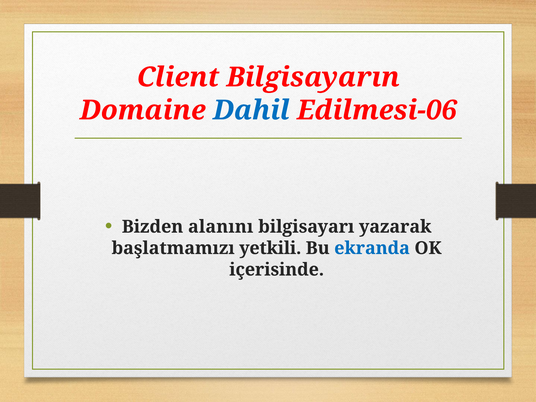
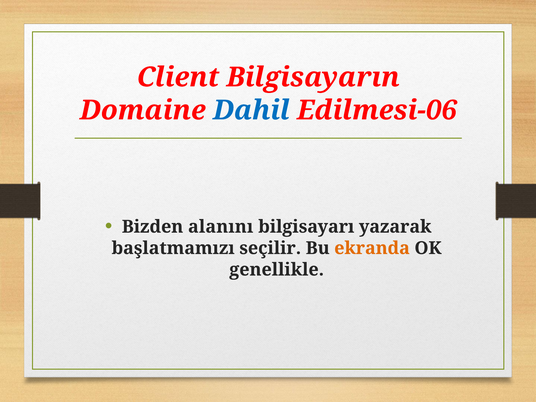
yetkili: yetkili -> seçilir (270, 248)
ekranda colour: blue -> orange (372, 248)
içerisinde: içerisinde -> genellikle (277, 270)
